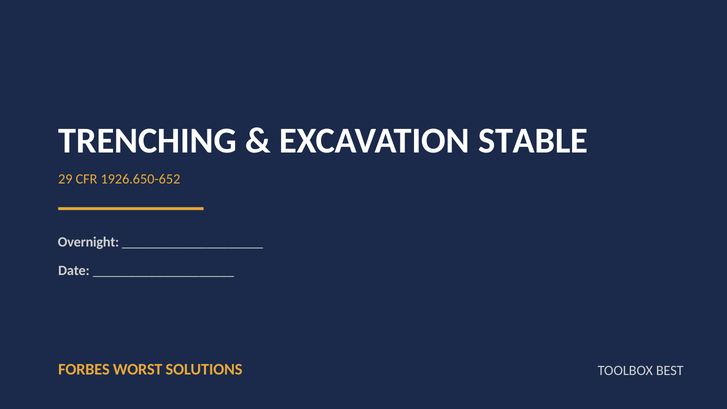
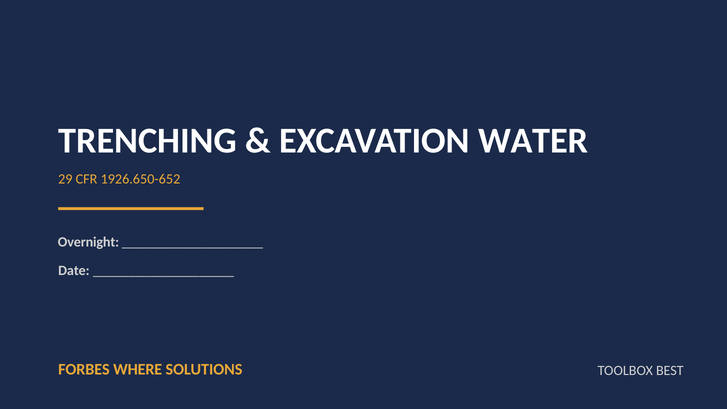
STABLE: STABLE -> WATER (533, 141)
WORST: WORST -> WHERE (138, 369)
